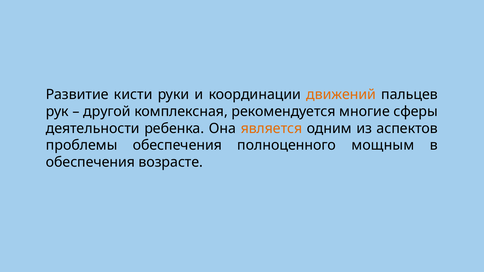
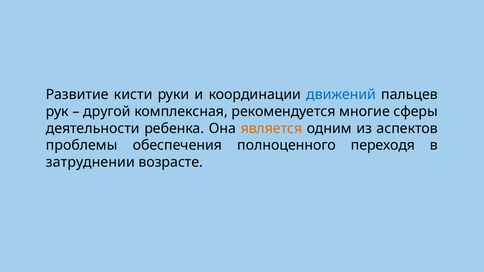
движений colour: orange -> blue (341, 95)
мощным: мощным -> переходя (383, 145)
обеспечения: обеспечения -> затруднении (90, 162)
